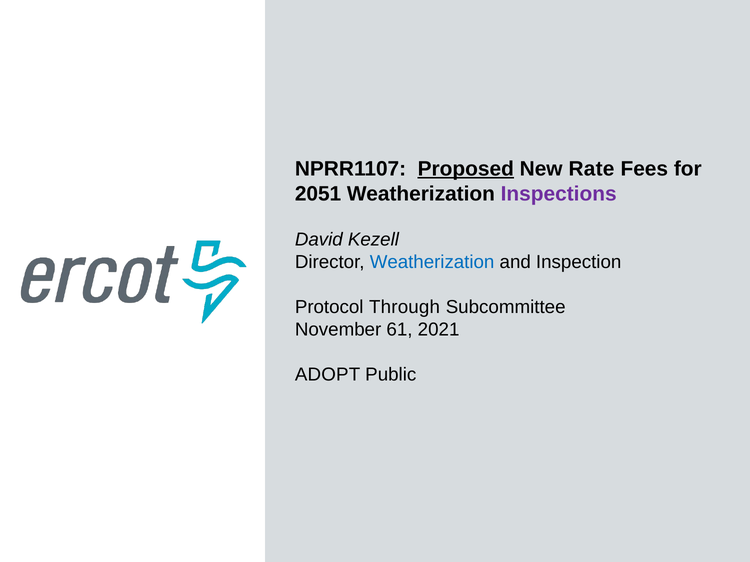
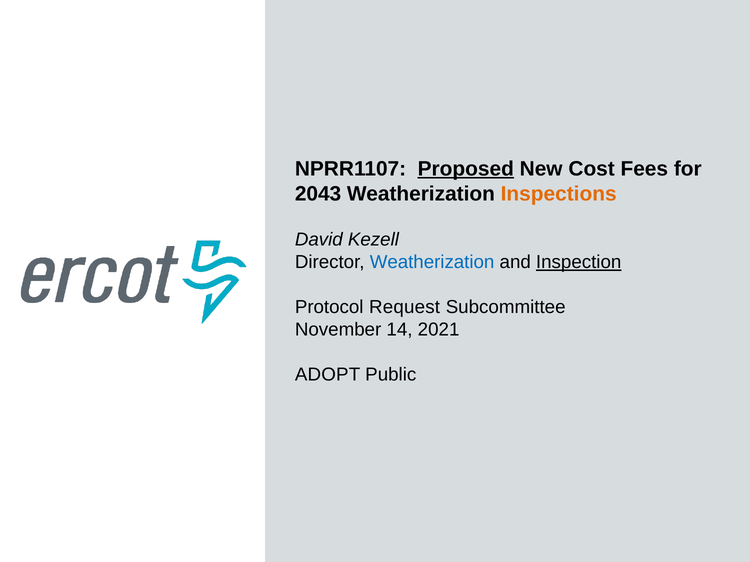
Rate: Rate -> Cost (592, 169)
2051: 2051 -> 2043 (318, 194)
Inspections colour: purple -> orange (559, 194)
Inspection underline: none -> present (579, 262)
Through: Through -> Request (405, 307)
61: 61 -> 14 (399, 330)
